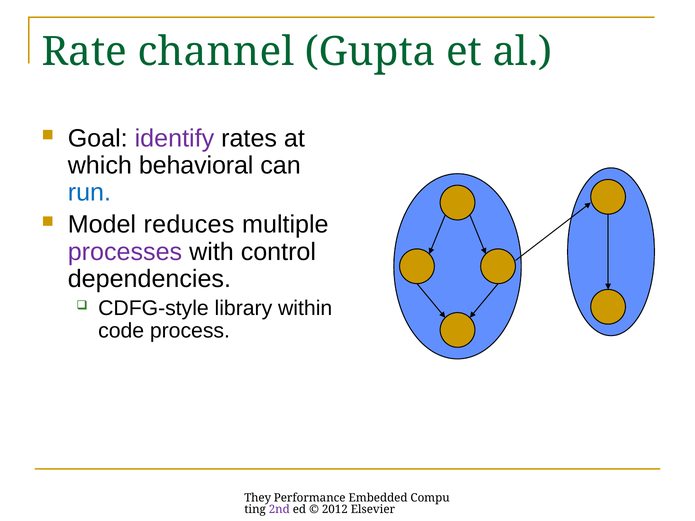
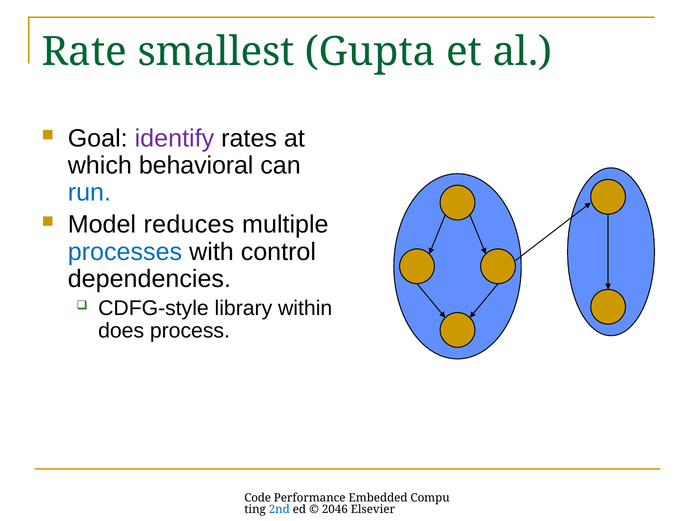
channel: channel -> smallest (216, 52)
processes colour: purple -> blue (125, 252)
code: code -> does (121, 331)
They: They -> Code (258, 498)
2nd colour: purple -> blue (279, 510)
2012: 2012 -> 2046 (335, 510)
